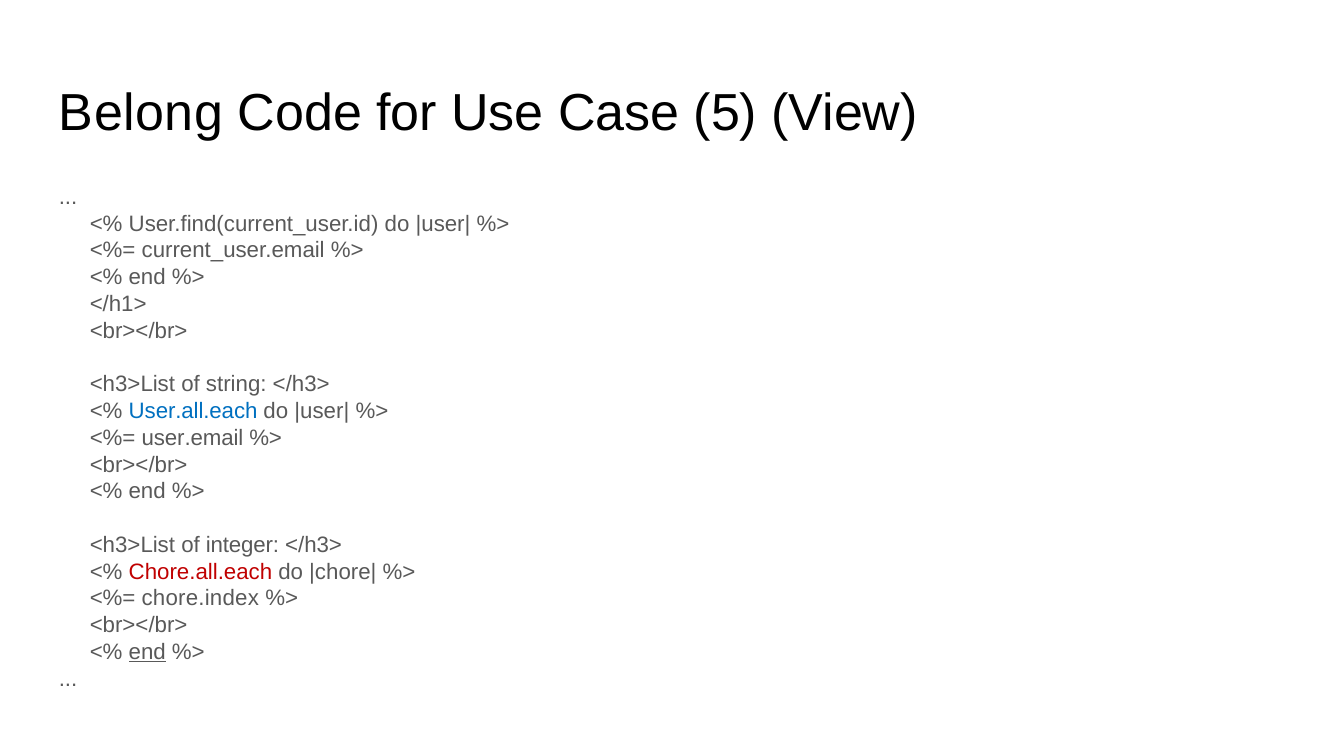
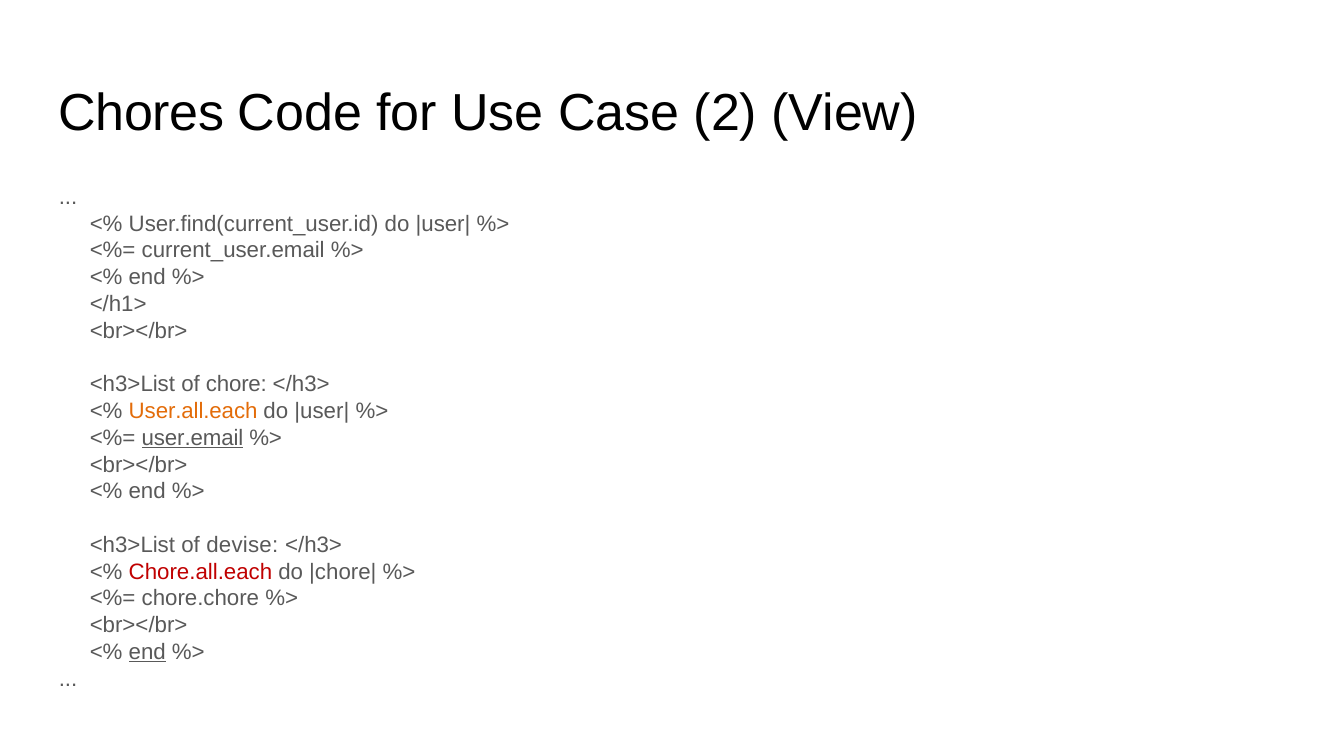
Belong: Belong -> Chores (141, 113)
5: 5 -> 2 (725, 113)
string: string -> chore (236, 384)
User.all.each colour: blue -> orange (193, 411)
user.email underline: none -> present (192, 438)
integer: integer -> devise (242, 545)
chore.index: chore.index -> chore.chore (200, 598)
